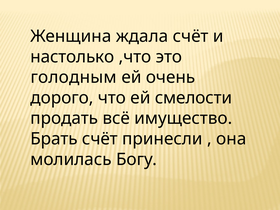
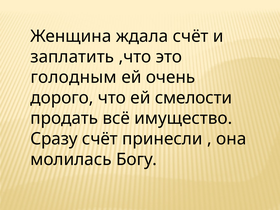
настолько: настолько -> заплатить (72, 57)
Брать: Брать -> Сразу (54, 139)
